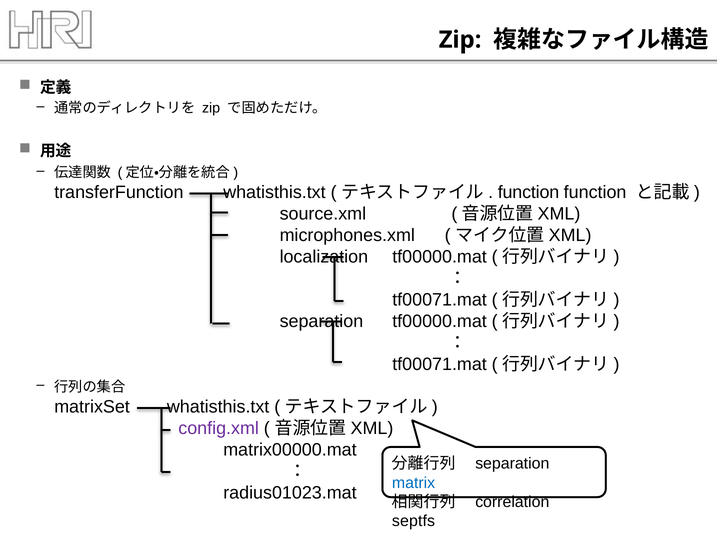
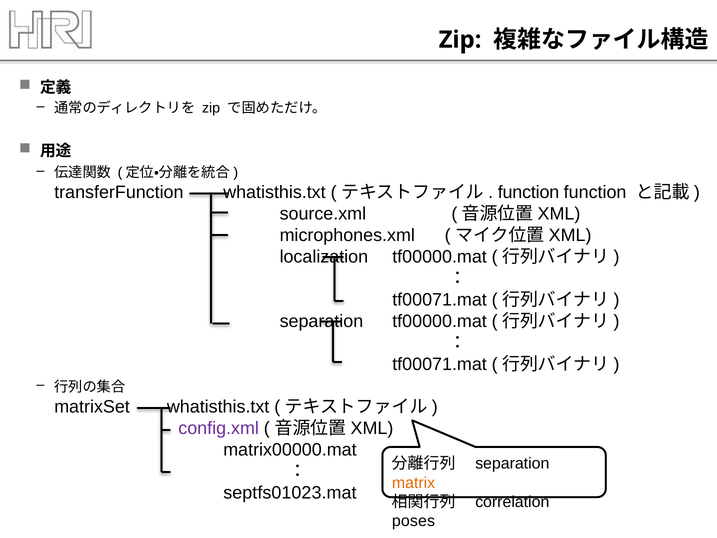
matrix colour: blue -> orange (414, 483)
radius01023.mat: radius01023.mat -> septfs01023.mat (290, 492)
septfs: septfs -> poses (413, 521)
